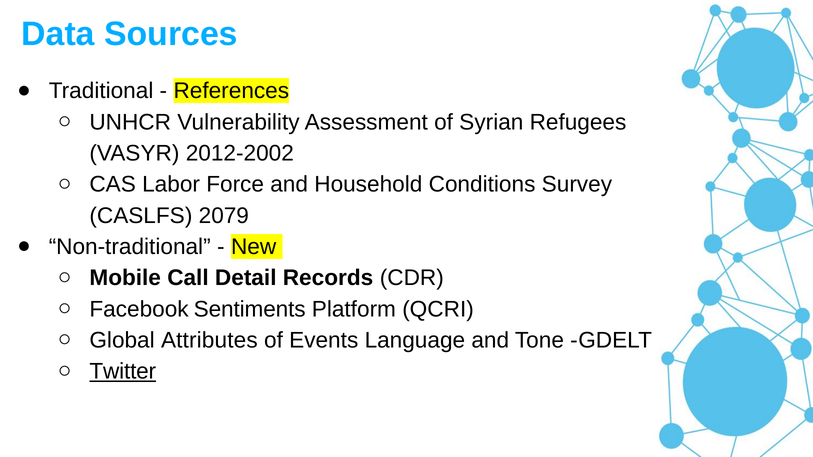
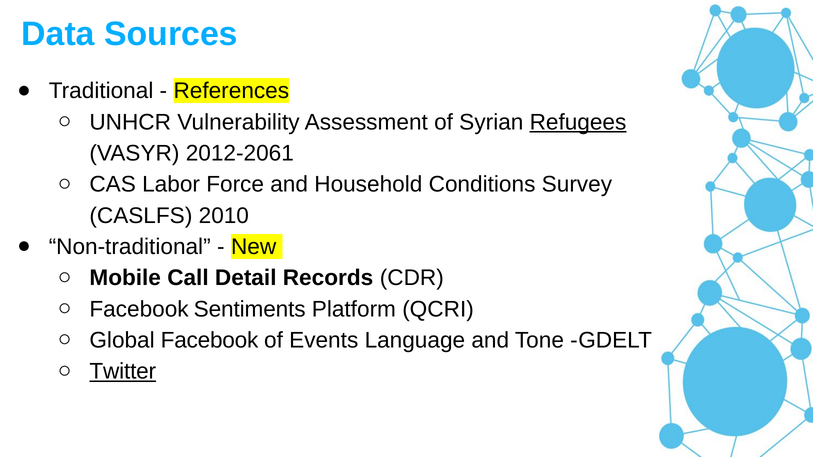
Refugees underline: none -> present (578, 122)
2012-2002: 2012-2002 -> 2012-2061 (240, 153)
2079: 2079 -> 2010 (224, 216)
Global Attributes: Attributes -> Facebook (210, 341)
